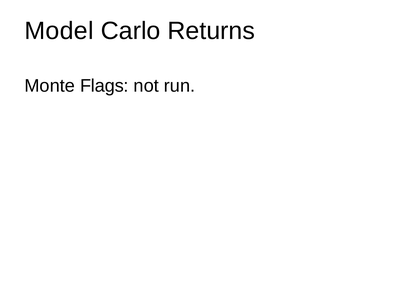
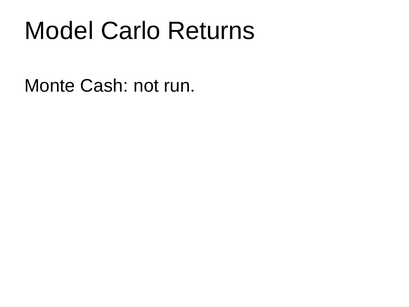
Flags: Flags -> Cash (104, 86)
